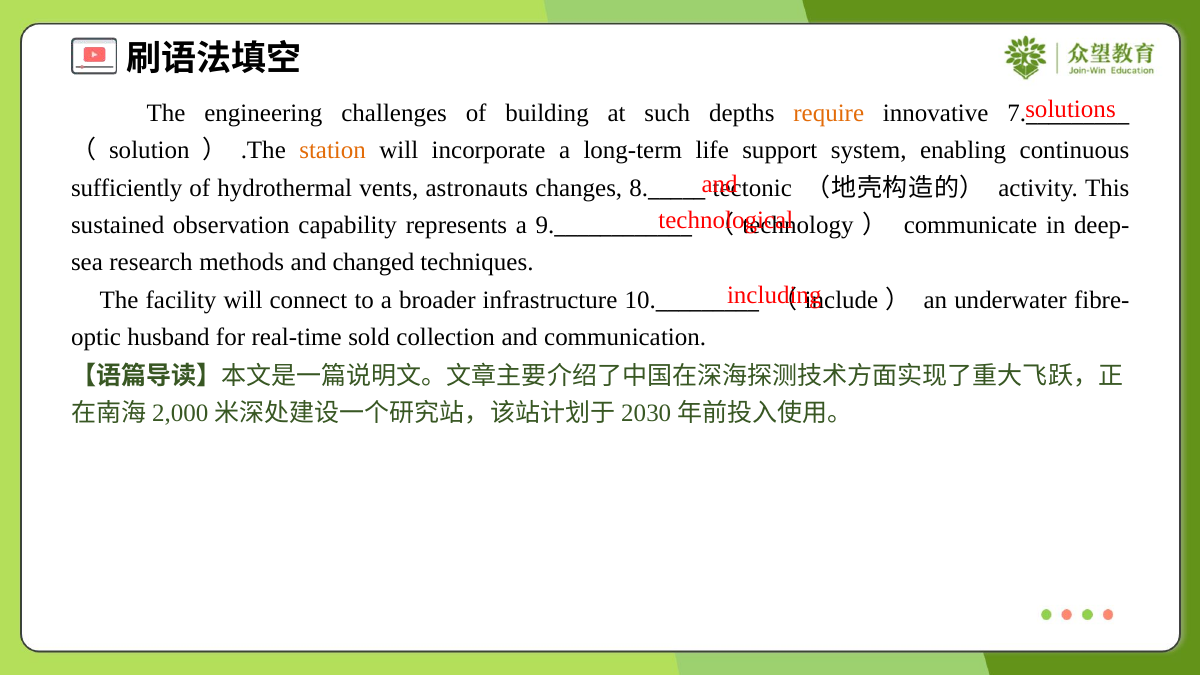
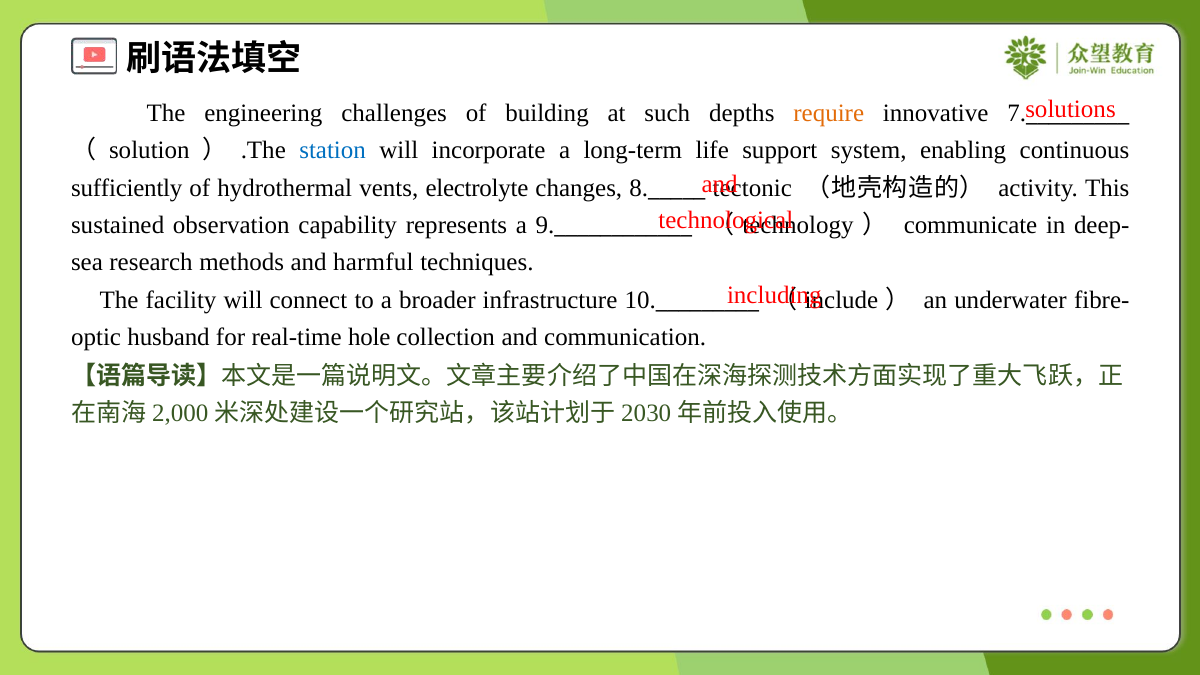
station colour: orange -> blue (333, 150)
astronauts: astronauts -> electrolyte (477, 188)
changed: changed -> harmful (373, 263)
sold: sold -> hole (369, 338)
